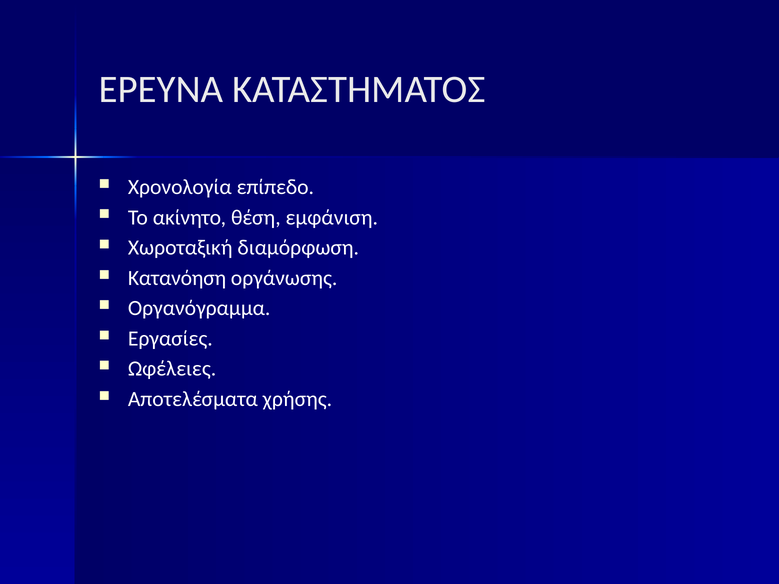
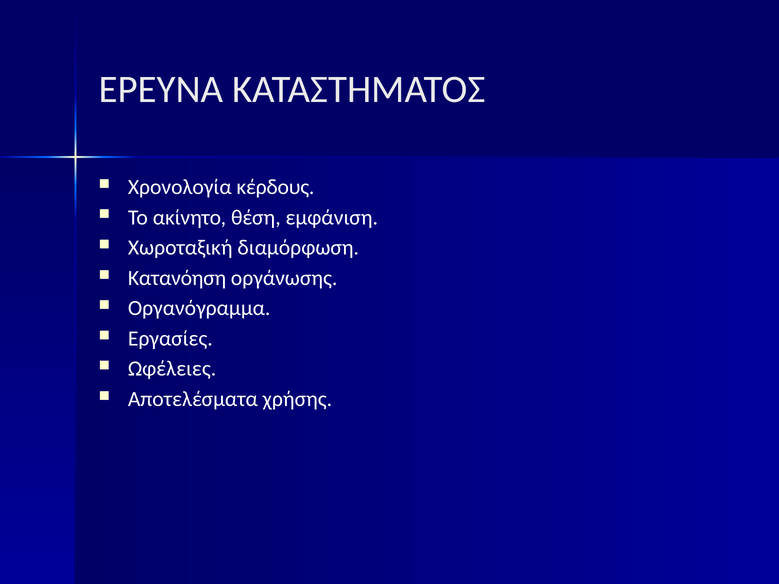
επίπεδο: επίπεδο -> κέρδους (275, 187)
